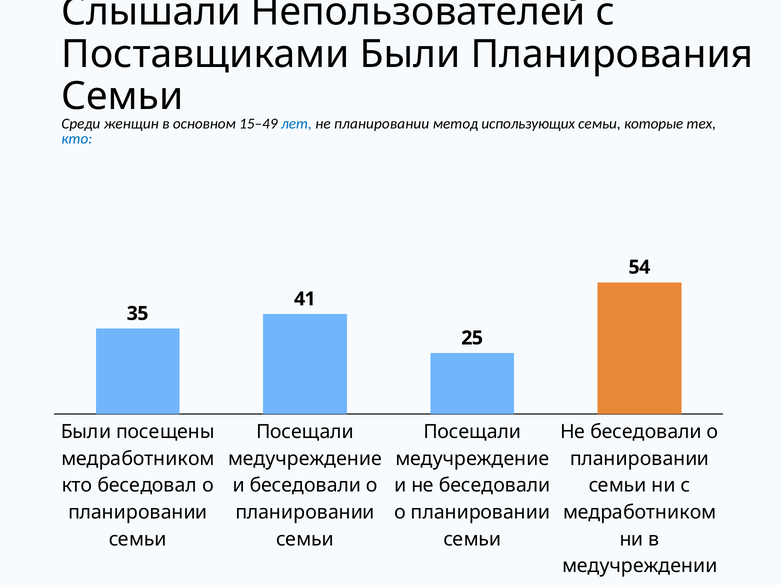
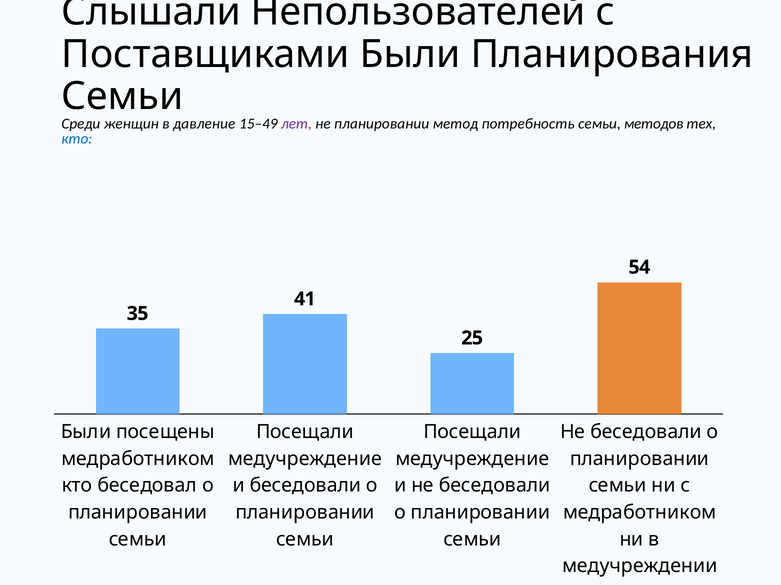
основном: основном -> давление (204, 124)
лет colour: blue -> purple (296, 124)
использующих: использующих -> потребность (528, 124)
которые: которые -> методов (654, 124)
